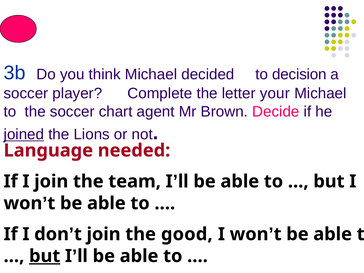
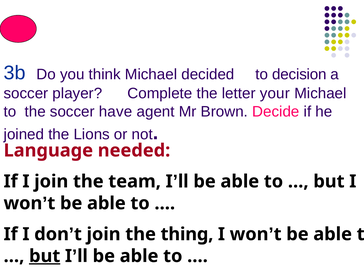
chart: chart -> have (116, 112)
joined underline: present -> none (24, 134)
good: good -> thing (187, 234)
